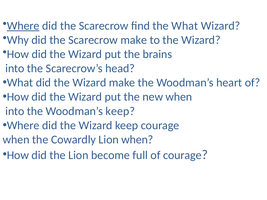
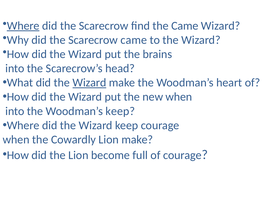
the What: What -> Came (185, 26)
Scarecrow make: make -> came (134, 40)
Wizard underline: none -> present (89, 83)
Lion when: when -> make (137, 140)
